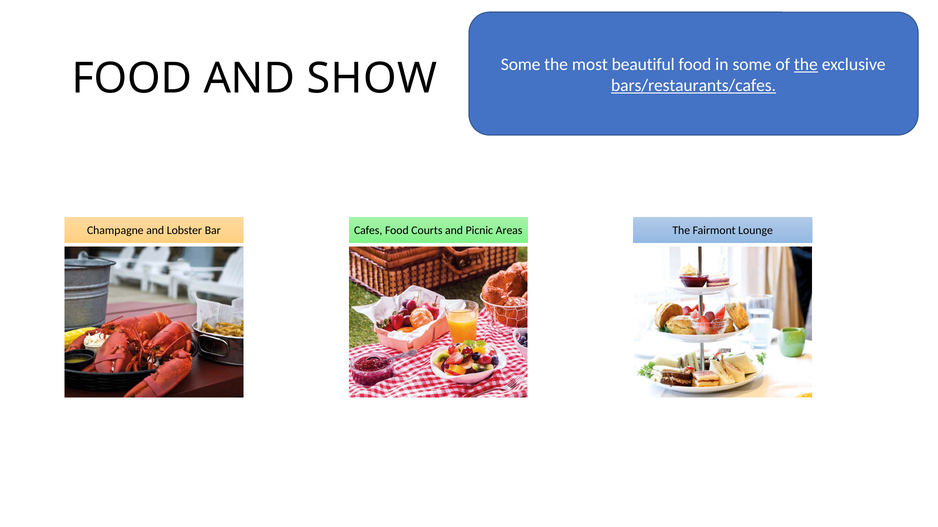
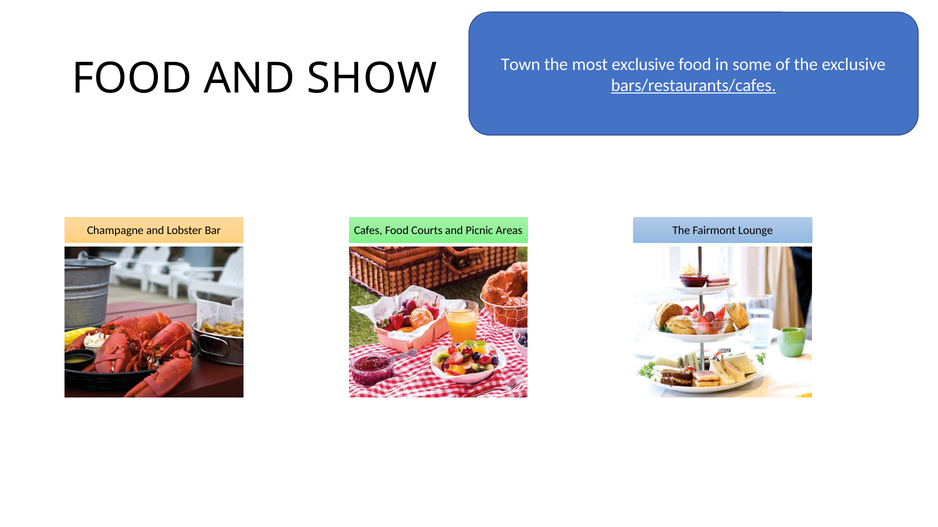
Some: Some -> Town (521, 64)
most beautiful: beautiful -> exclusive (643, 64)
the underline: present -> none (806, 64)
